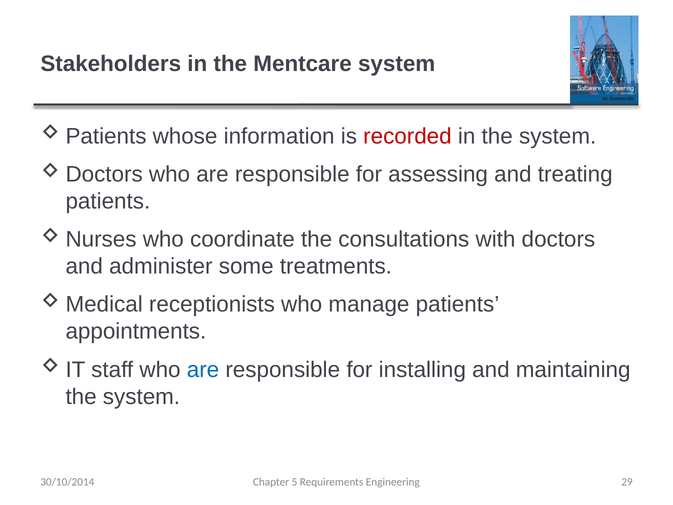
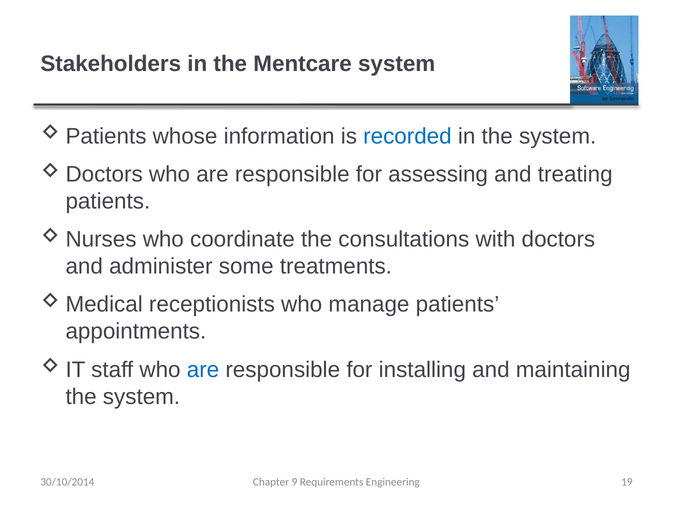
recorded colour: red -> blue (407, 136)
5: 5 -> 9 (294, 482)
29: 29 -> 19 (627, 482)
